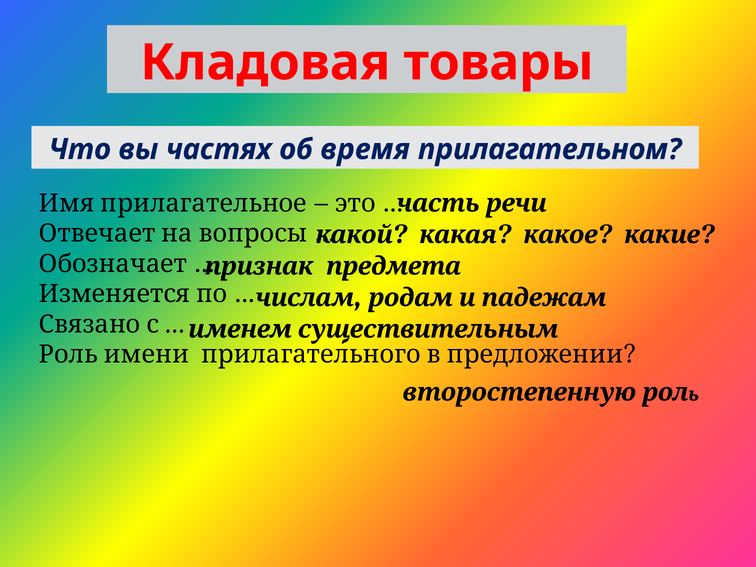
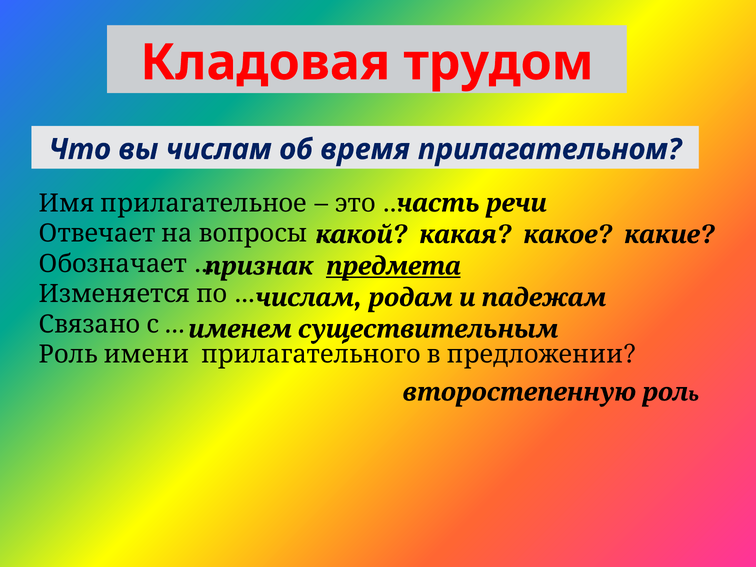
товары: товары -> трудом (499, 63)
вы частях: частях -> числам (219, 149)
предмета underline: none -> present (394, 266)
